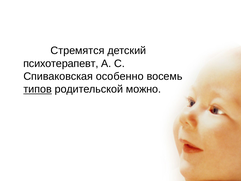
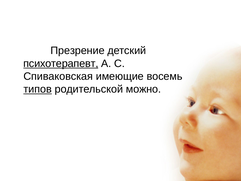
Стремятся: Стремятся -> Презрение (78, 51)
психотерапевт underline: none -> present (61, 63)
особенно: особенно -> имеющие (120, 76)
